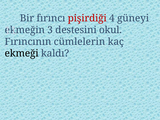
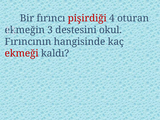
güneyi: güneyi -> oturan (133, 18)
cümlelerin: cümlelerin -> hangisinde (80, 42)
ekmeği colour: black -> red (22, 53)
